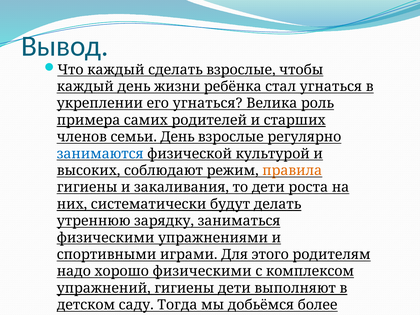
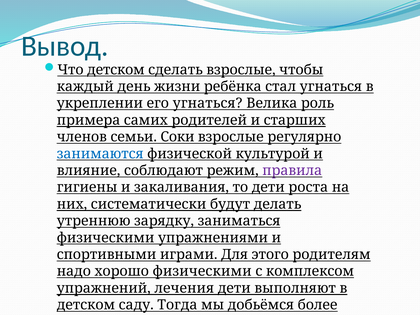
Что каждый: каждый -> детском (116, 70)
семьи День: День -> Соки (177, 137)
высоких: высоких -> влияние (89, 171)
правила colour: orange -> purple (292, 171)
упражнений гигиены: гигиены -> лечения (184, 288)
